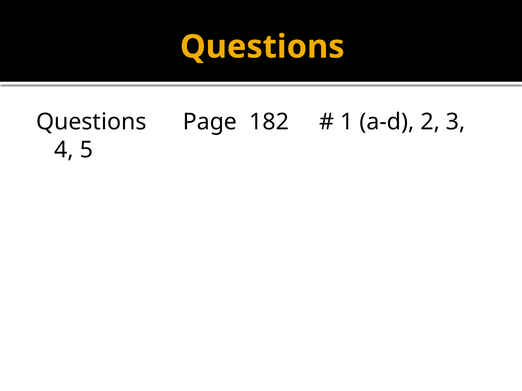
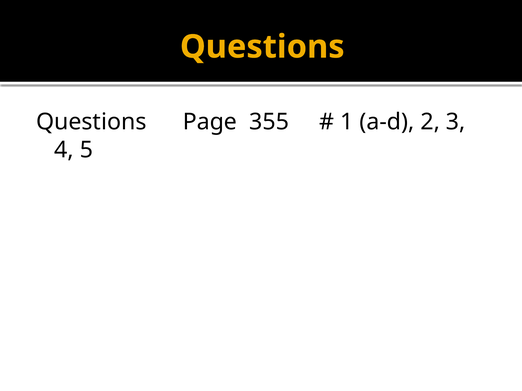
182: 182 -> 355 (269, 122)
